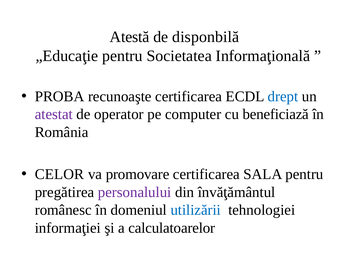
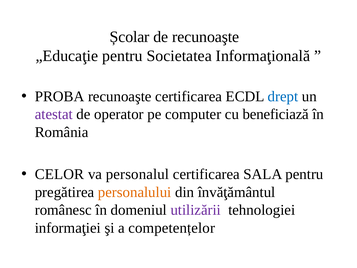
Atestă: Atestă -> Școlar (130, 37)
de disponbilă: disponbilă -> recunoaşte (206, 37)
promovare: promovare -> personalul (137, 174)
personalului colour: purple -> orange (135, 192)
utilizării colour: blue -> purple (196, 210)
calculatoarelor: calculatoarelor -> competențelor (172, 228)
